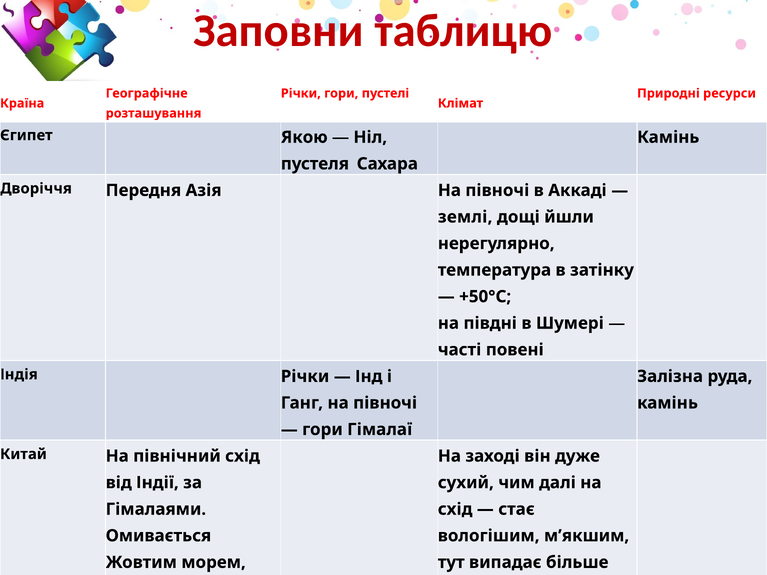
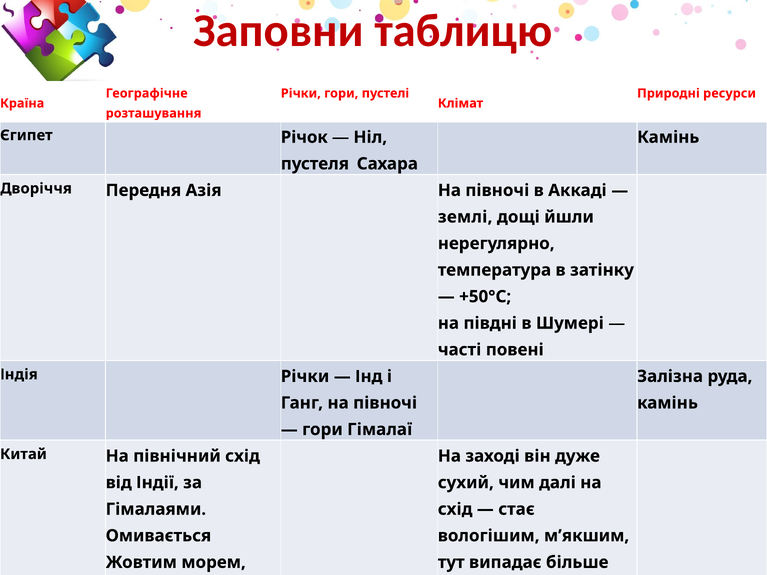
Якою: Якою -> Річок (304, 137)
